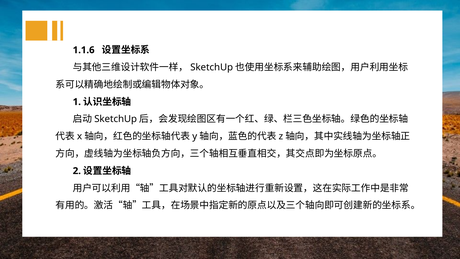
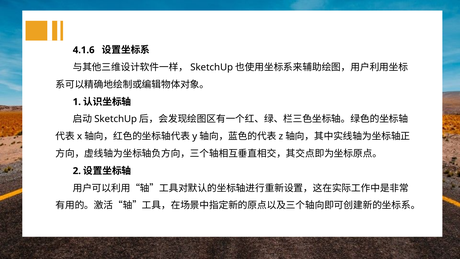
1.1.6: 1.1.6 -> 4.1.6 (84, 50)
